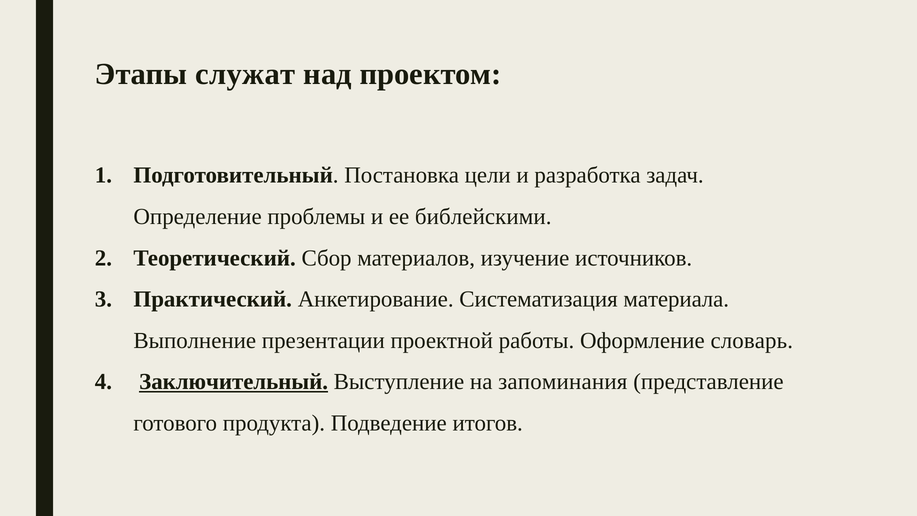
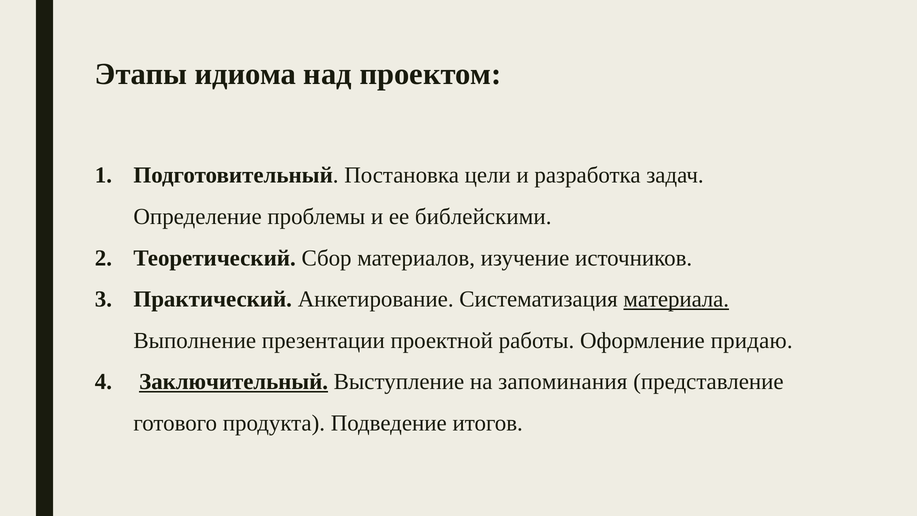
служат: служат -> идиома (245, 74)
материала underline: none -> present (676, 299)
словарь: словарь -> придаю (752, 340)
